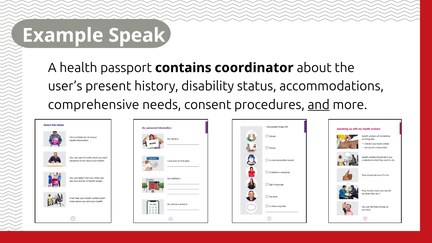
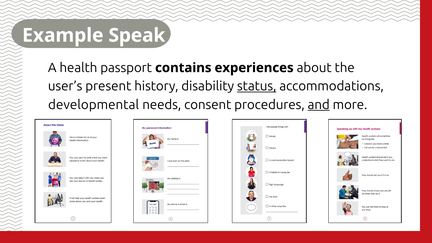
coordinator: coordinator -> experiences (254, 68)
status underline: none -> present (257, 86)
comprehensive: comprehensive -> developmental (94, 105)
